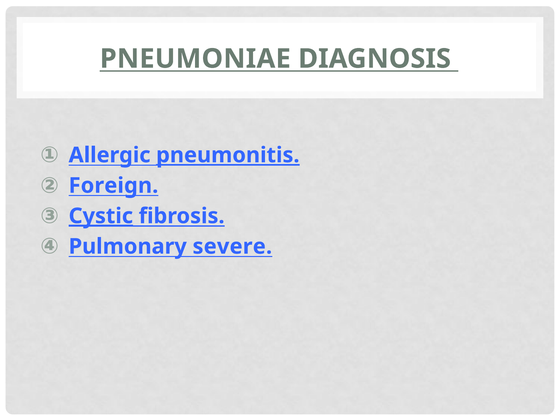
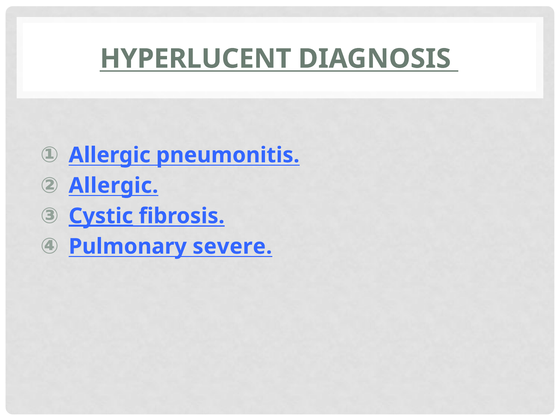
PNEUMONIAE: PNEUMONIAE -> HYPERLUCENT (196, 59)
pneumonitis underline: present -> none (228, 155)
Foreign: Foreign -> Allergic (113, 186)
